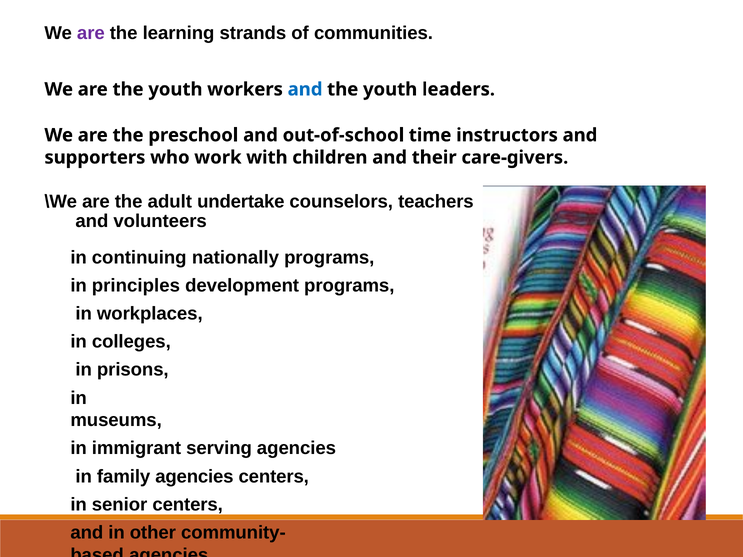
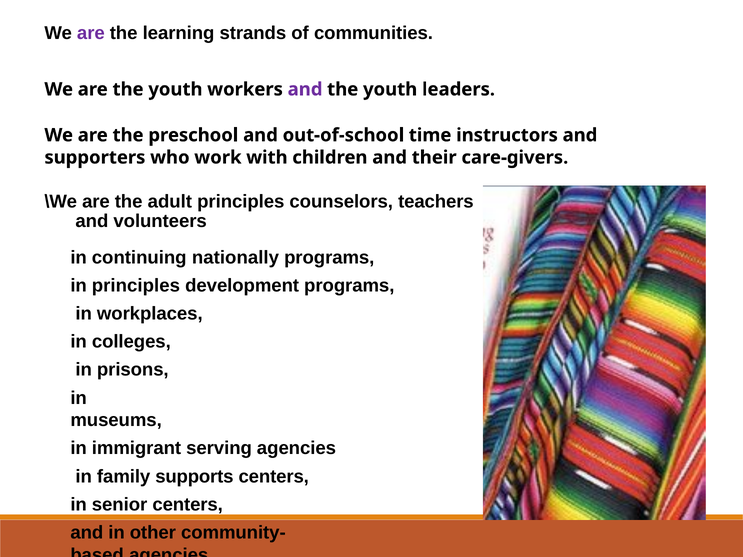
and colour: blue -> purple (305, 89)
adult undertake: undertake -> principles (241, 202)
family agencies: agencies -> supports (194, 477)
